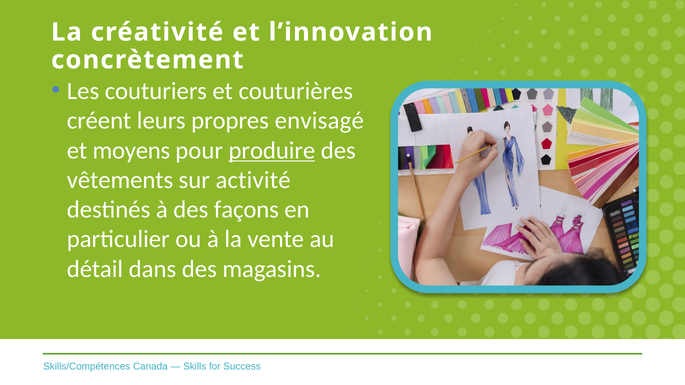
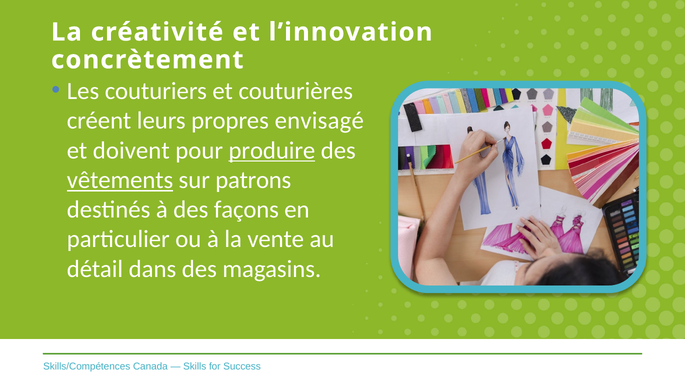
moyens: moyens -> doivent (131, 150)
vêtements underline: none -> present (120, 180)
activité: activité -> patrons (253, 180)
